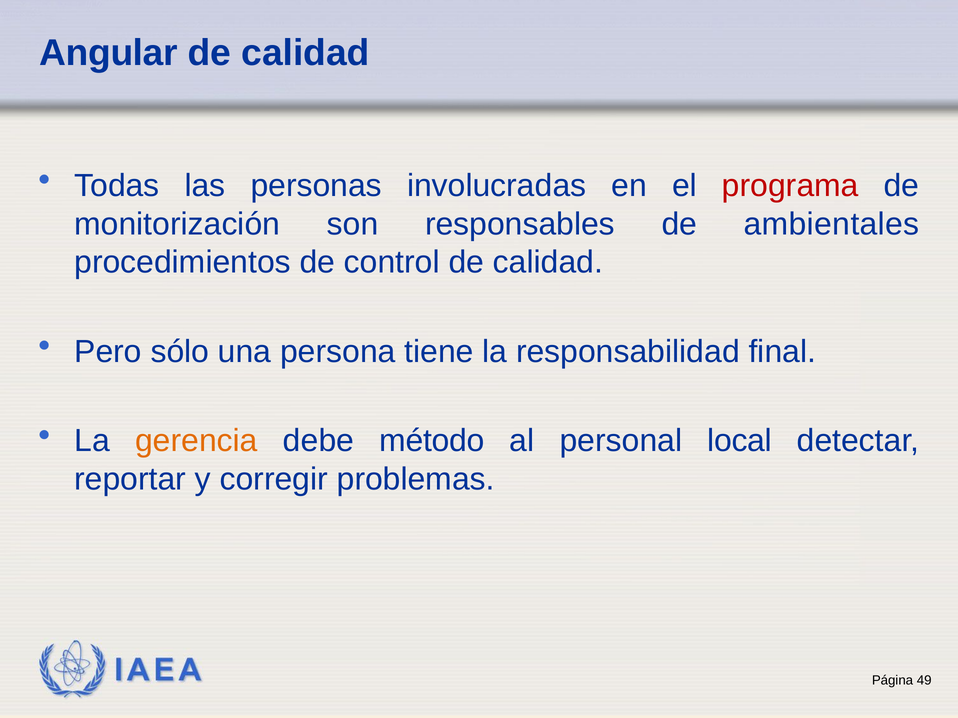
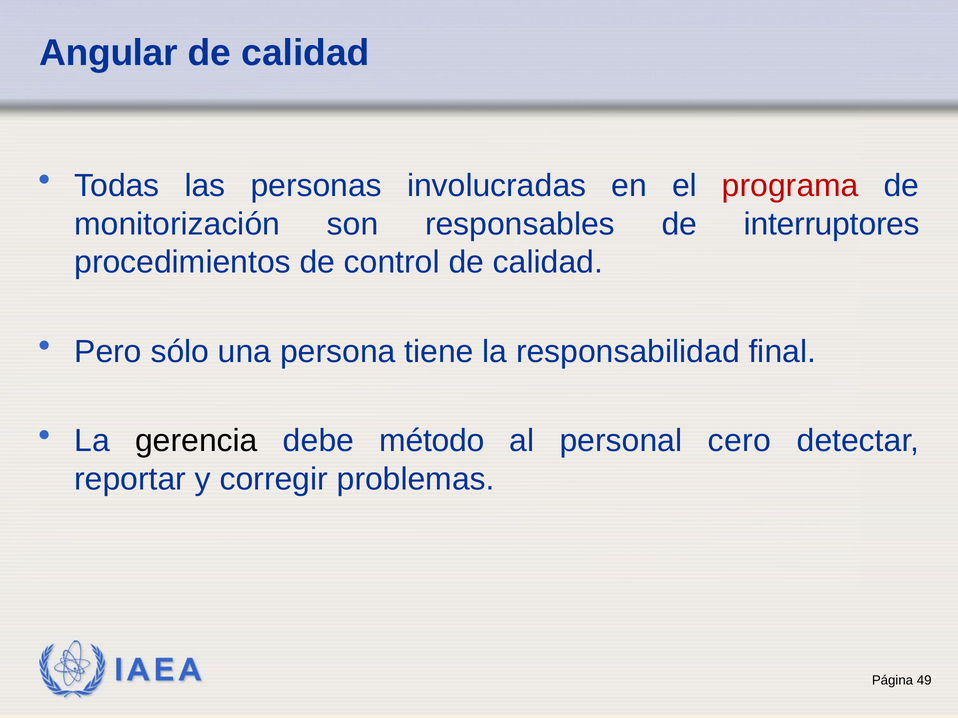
ambientales: ambientales -> interruptores (832, 224)
gerencia colour: orange -> black (196, 441)
local: local -> cero (739, 441)
